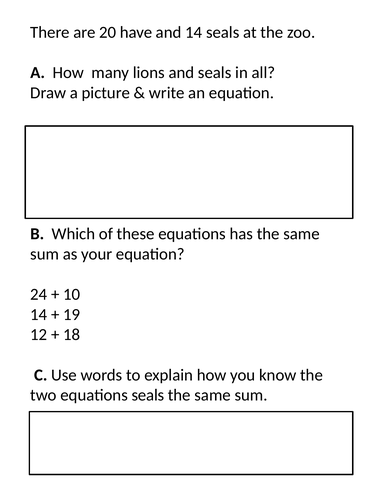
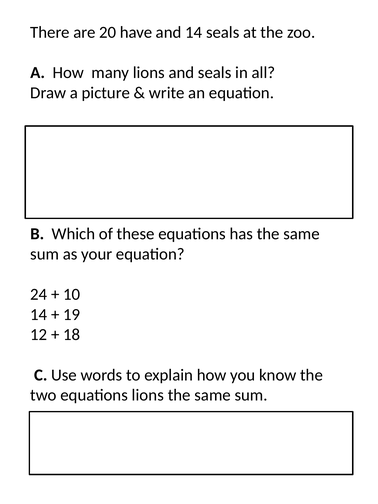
equations seals: seals -> lions (148, 395)
